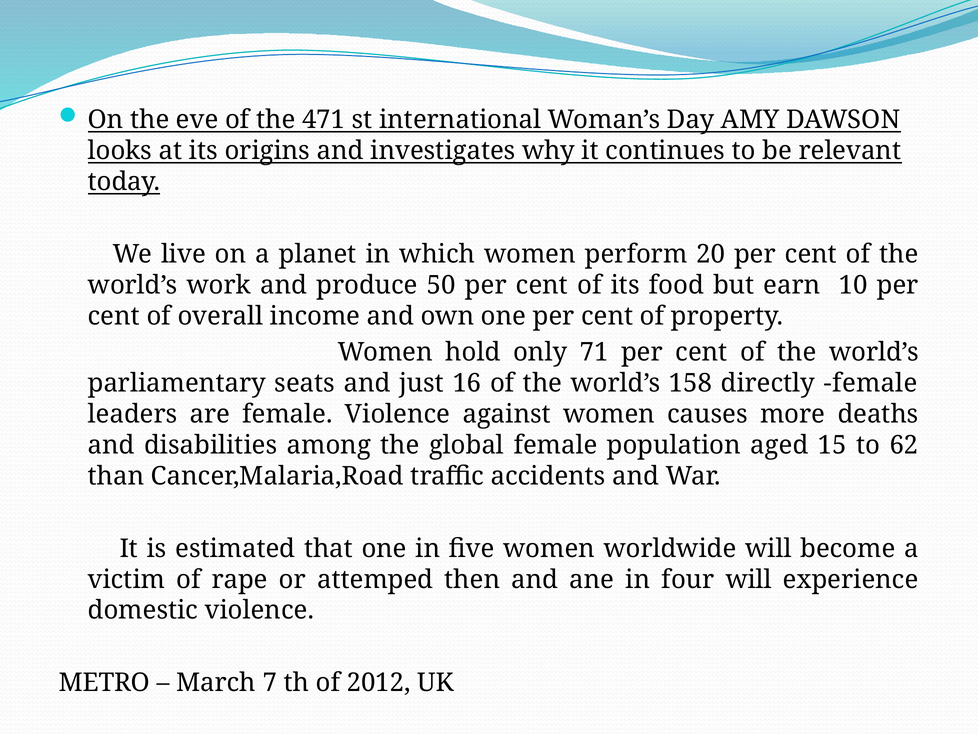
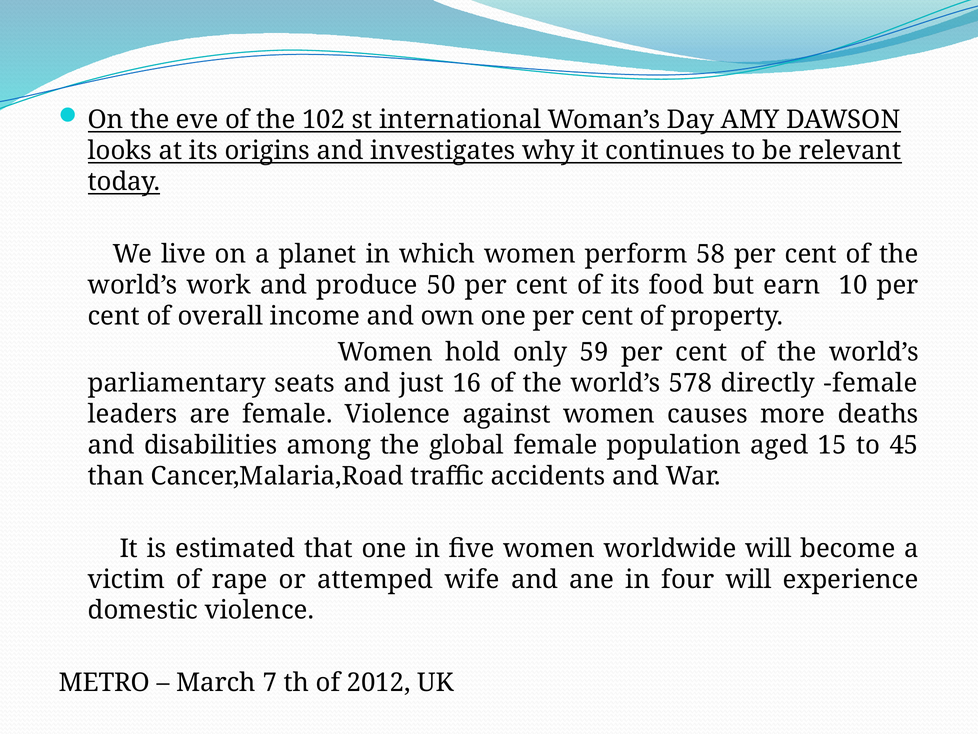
471: 471 -> 102 (324, 120)
20: 20 -> 58 (711, 254)
71: 71 -> 59 (594, 352)
158: 158 -> 578 (691, 383)
62: 62 -> 45 (904, 445)
then: then -> wife (472, 579)
